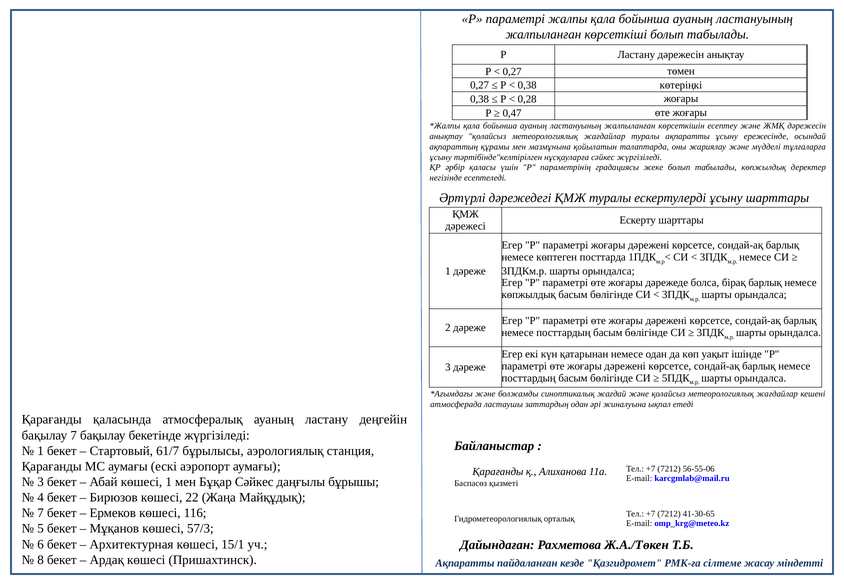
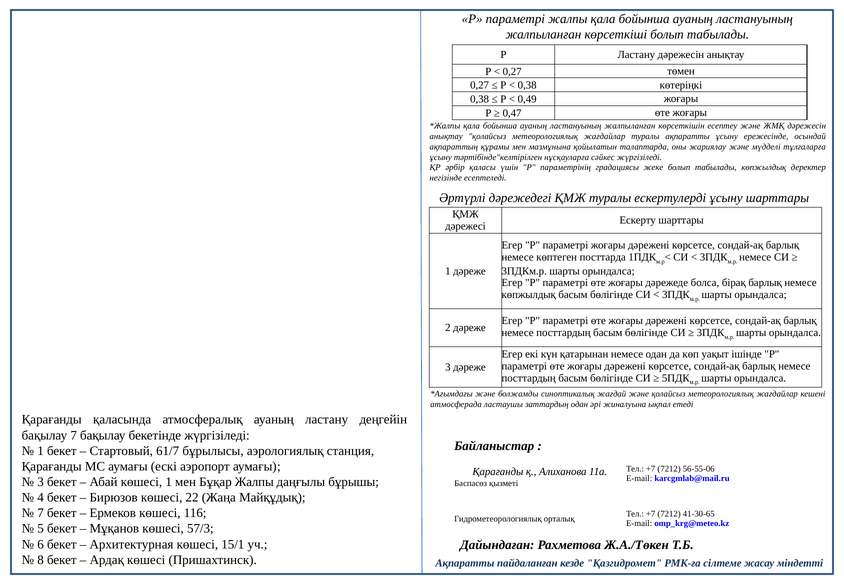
0,28: 0,28 -> 0,49 (527, 99)
Бұқар Сәйкес: Сәйкес -> Жалпы (254, 482)
